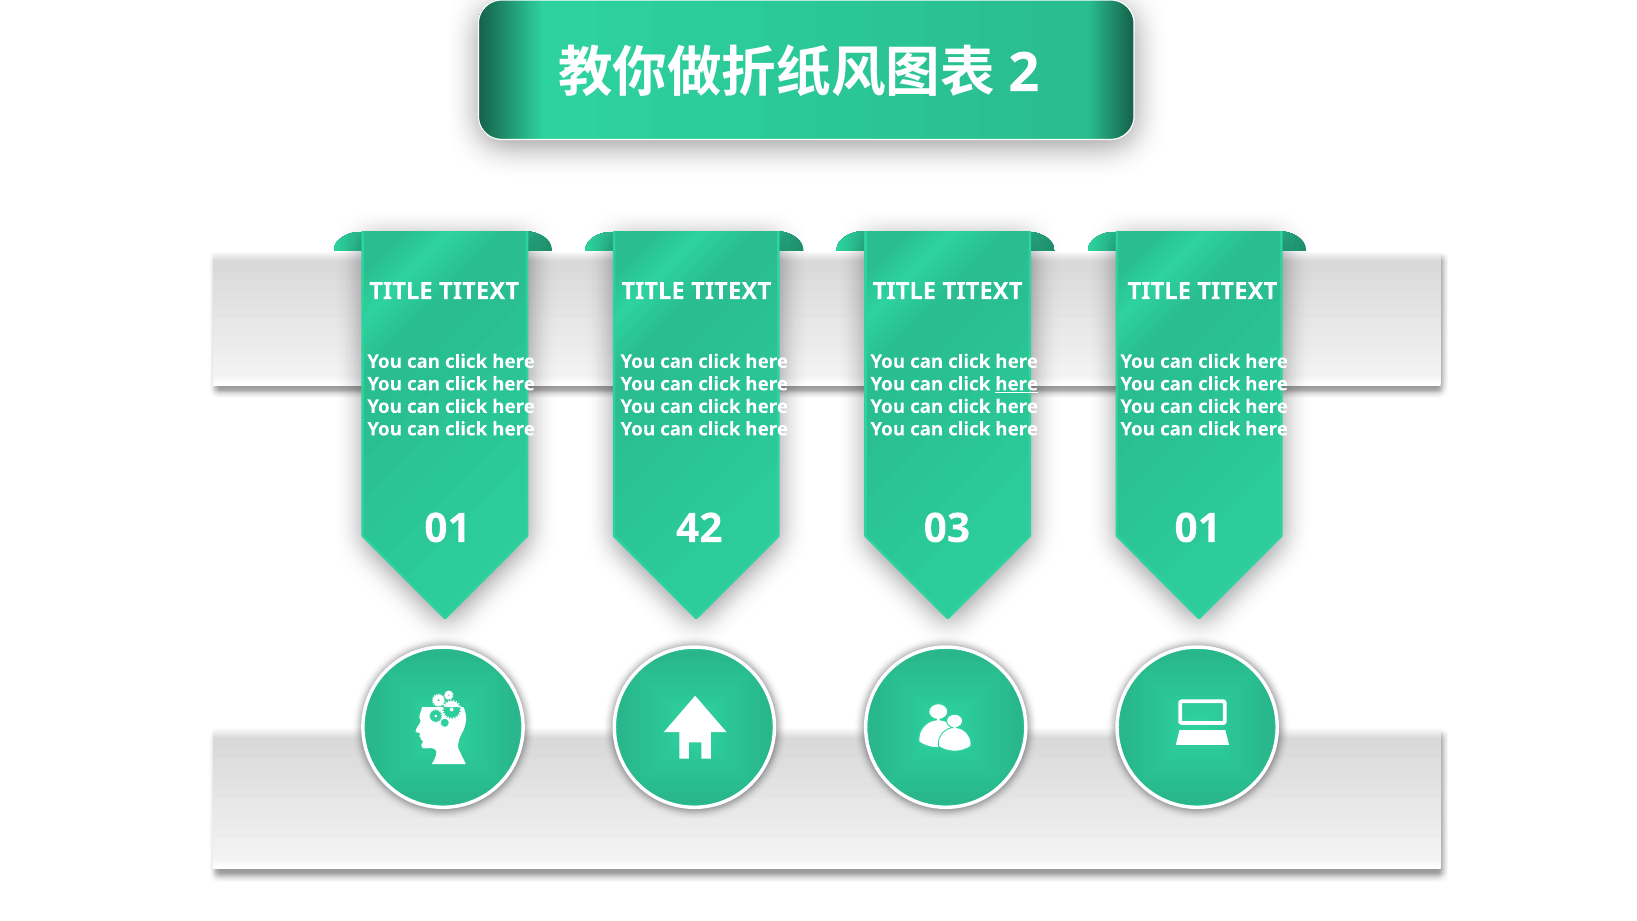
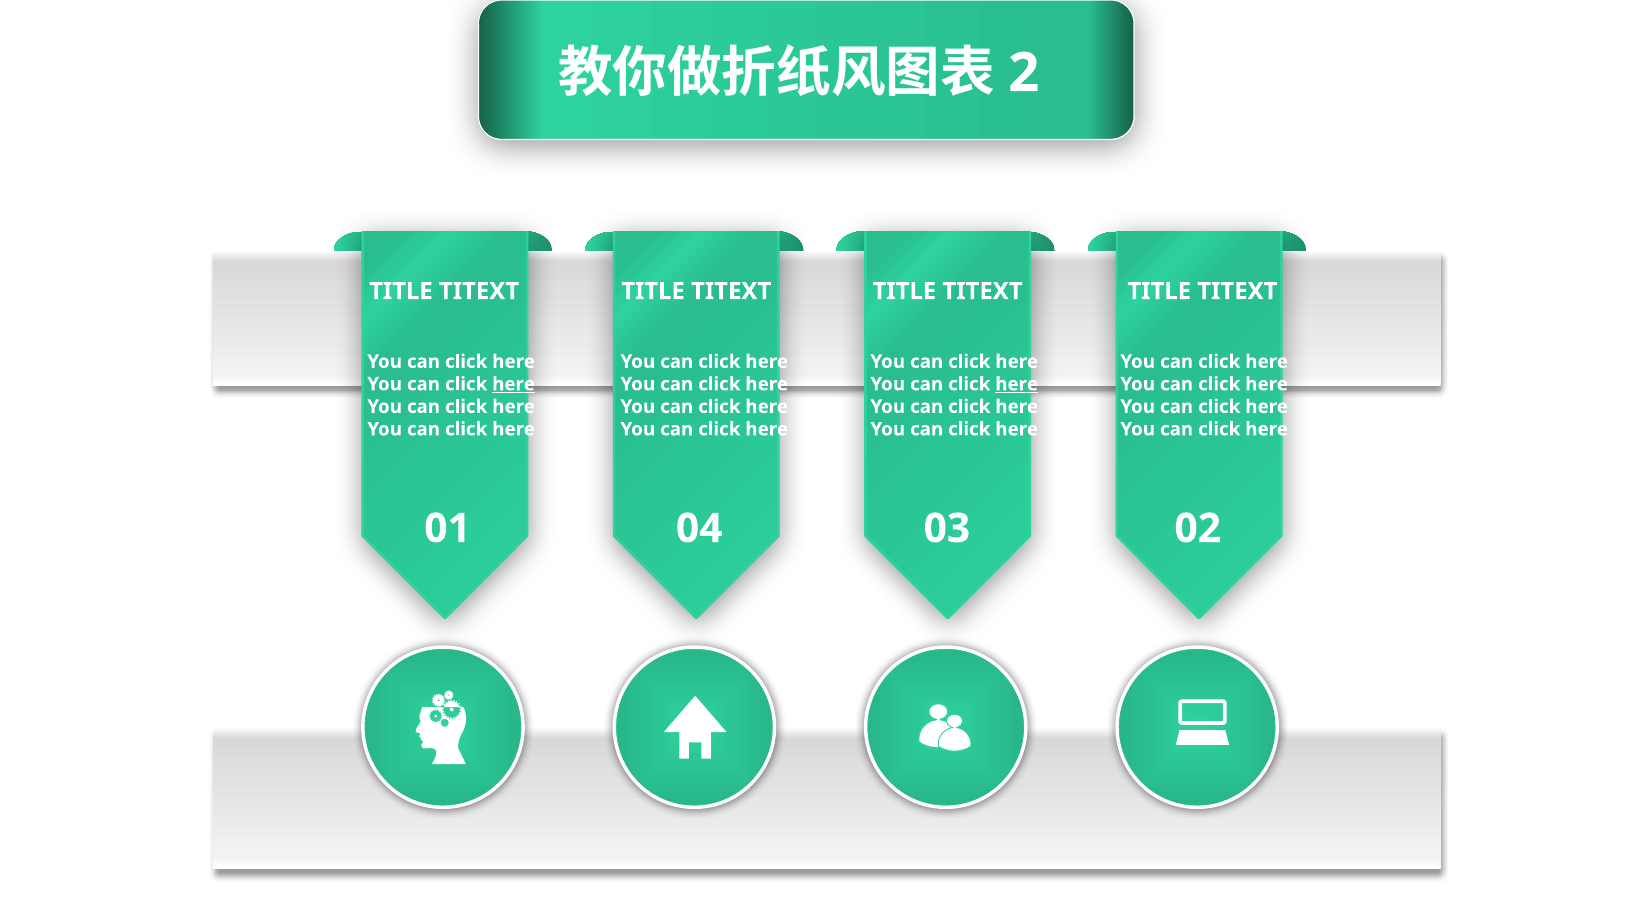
here underline: none -> present (514, 384)
42: 42 -> 04 (699, 528)
03 01: 01 -> 02 (1198, 528)
